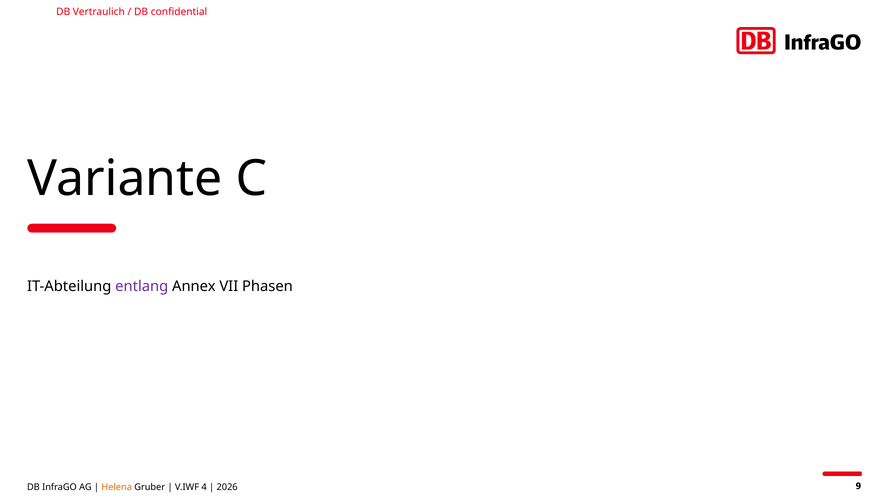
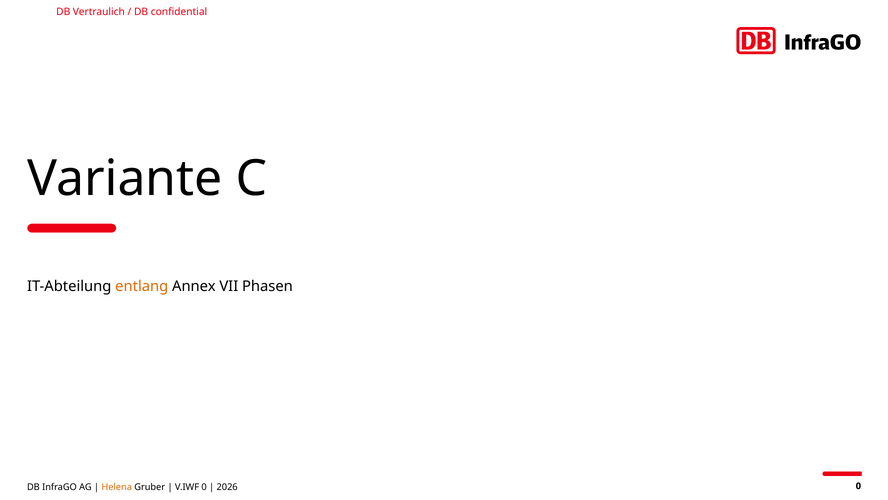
entlang colour: purple -> orange (142, 286)
V.IWF 4: 4 -> 0 (204, 487)
2026 9: 9 -> 0 (858, 486)
